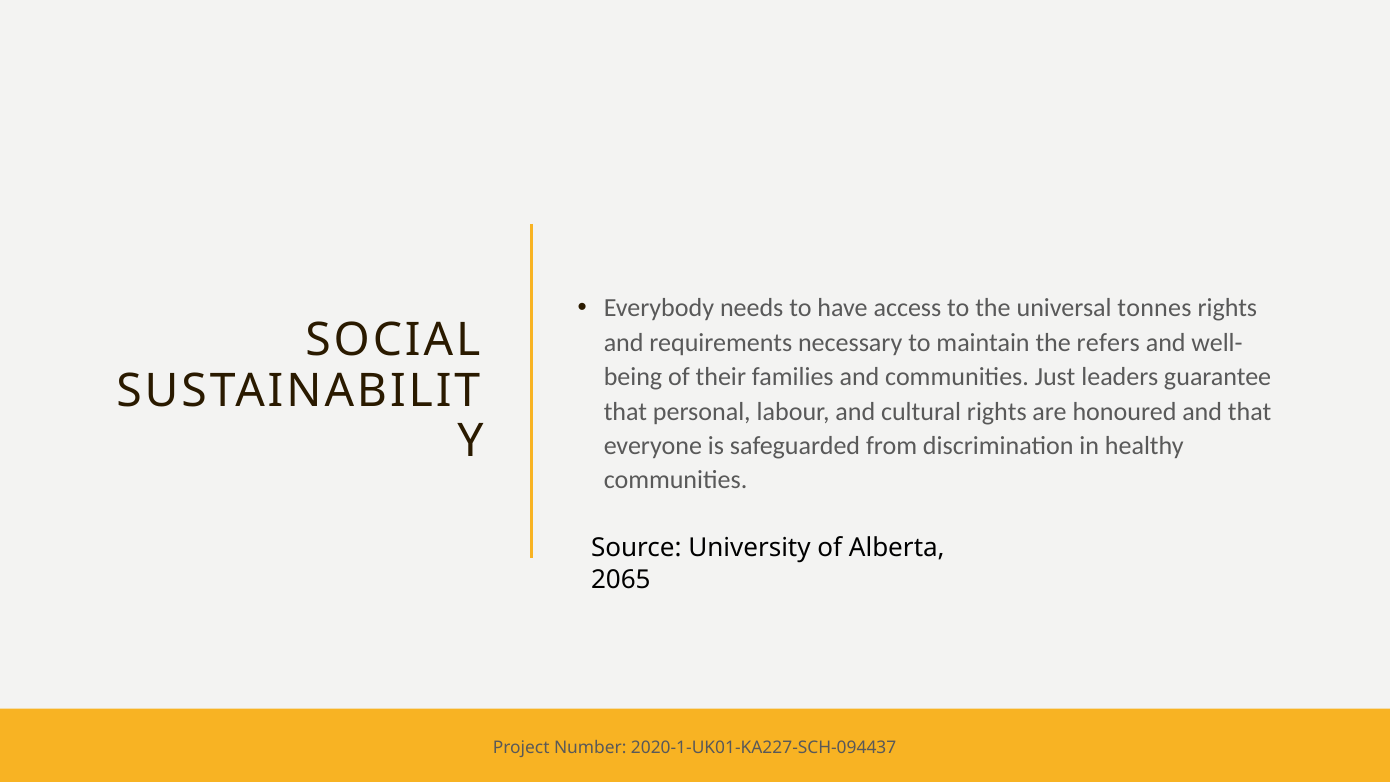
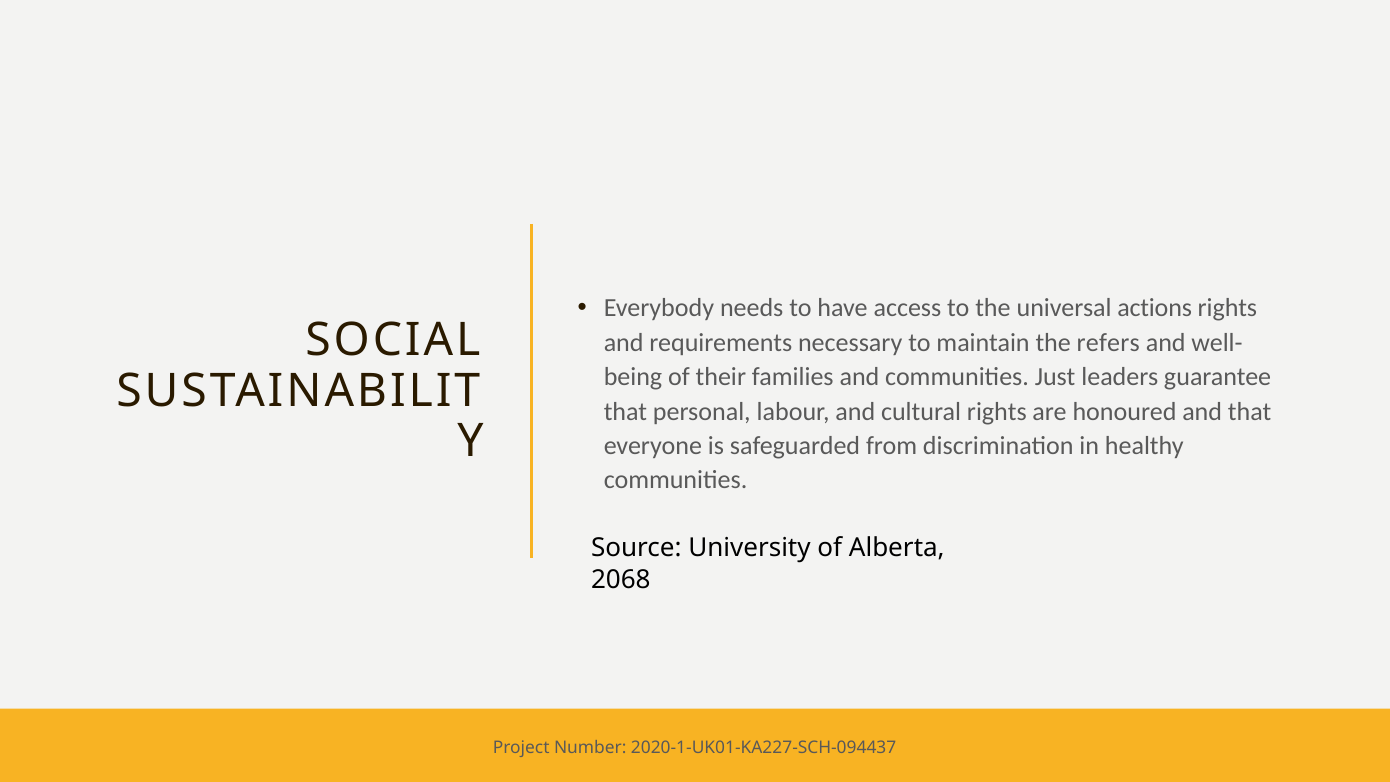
tonnes: tonnes -> actions (1155, 308)
2065: 2065 -> 2068 (621, 580)
